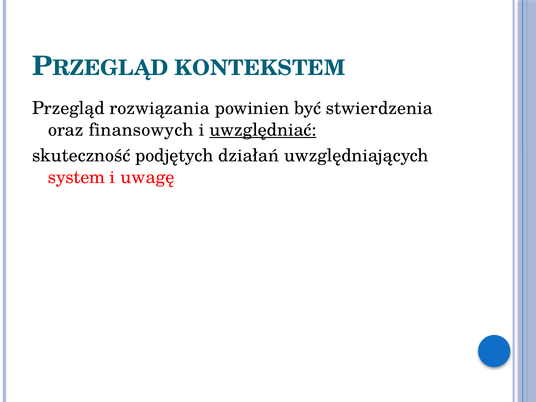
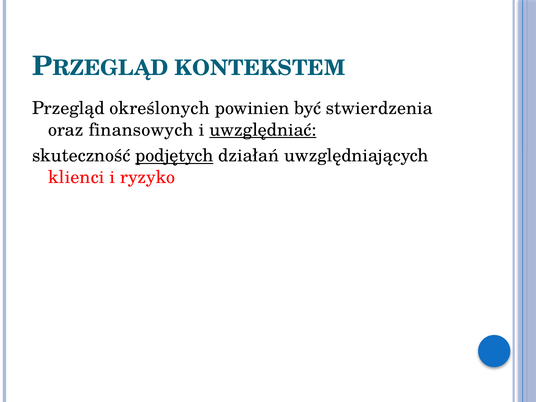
rozwiązania: rozwiązania -> określonych (160, 108)
podjętych underline: none -> present (174, 156)
system: system -> klienci (76, 177)
uwagę: uwagę -> ryzyko (148, 177)
